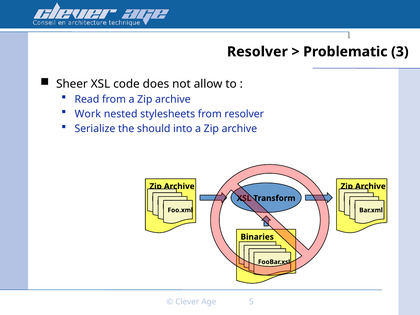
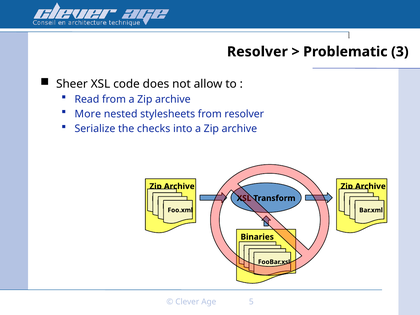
Work: Work -> More (88, 114)
should: should -> checks (154, 129)
